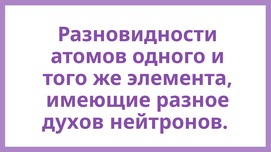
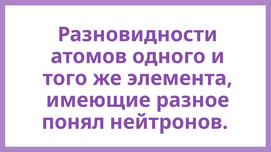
духов: духов -> понял (73, 122)
